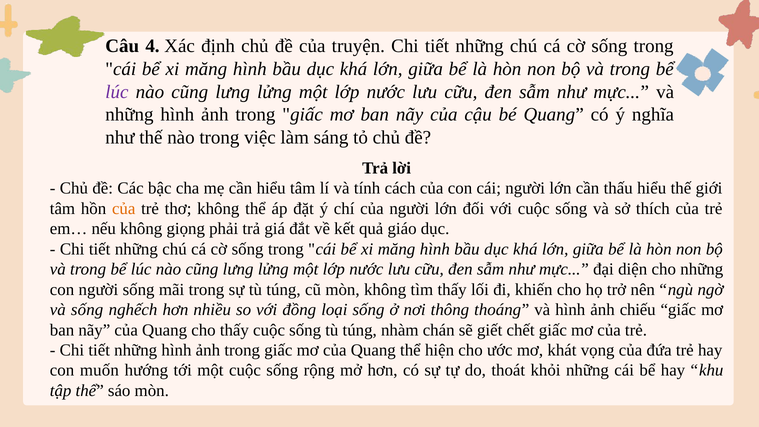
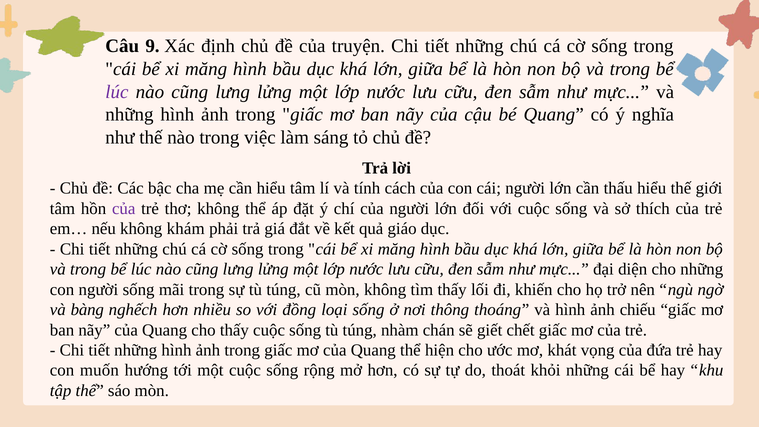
4: 4 -> 9 (152, 46)
của colour: orange -> purple (124, 208)
giọng: giọng -> khám (186, 229)
và sống: sống -> bàng (87, 310)
